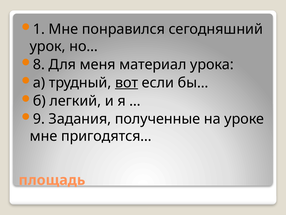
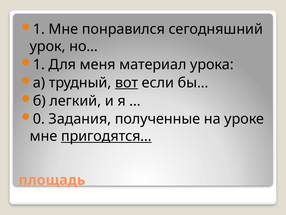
8: 8 -> 1 (39, 64)
9: 9 -> 0 (39, 119)
пригодятся… underline: none -> present (106, 136)
